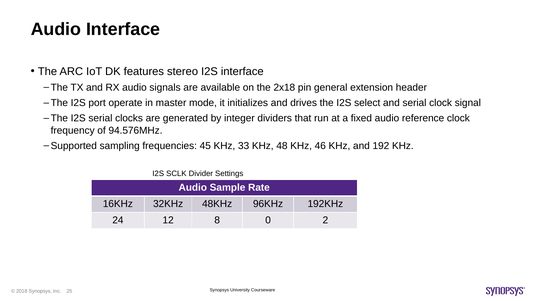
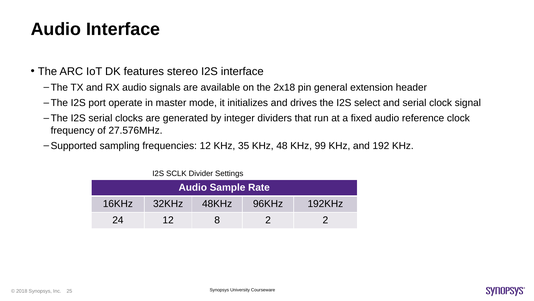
94.576MHz: 94.576MHz -> 27.576MHz (135, 130)
frequencies 45: 45 -> 12 (205, 145)
33: 33 -> 35 (244, 145)
46: 46 -> 99 (320, 145)
8 0: 0 -> 2 (268, 220)
